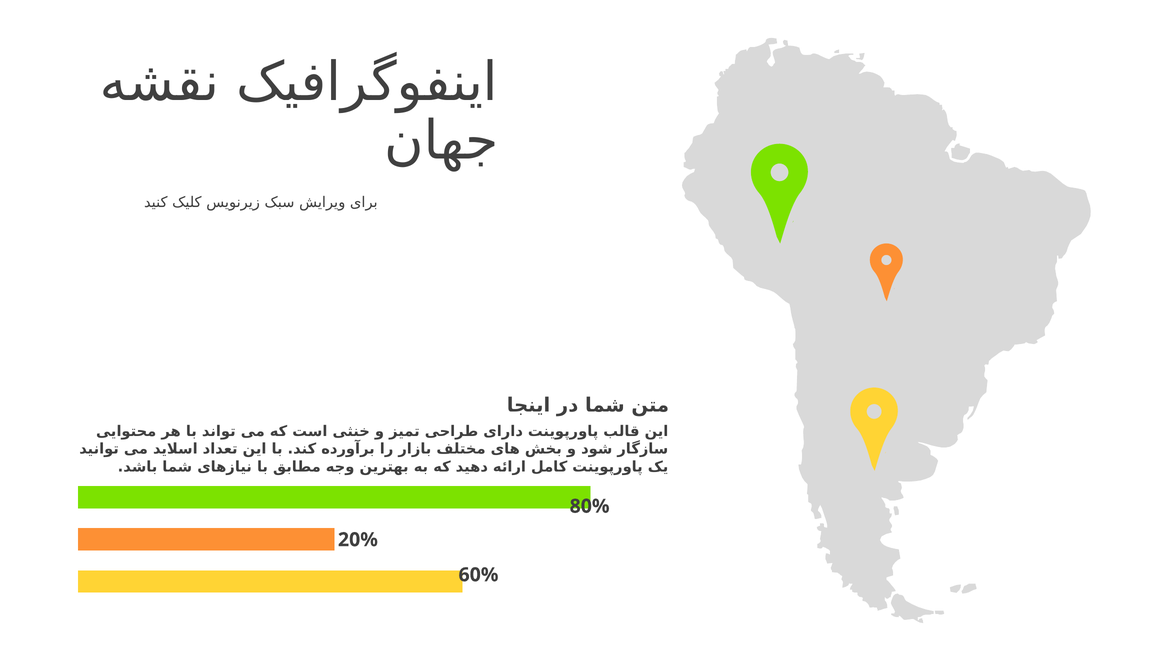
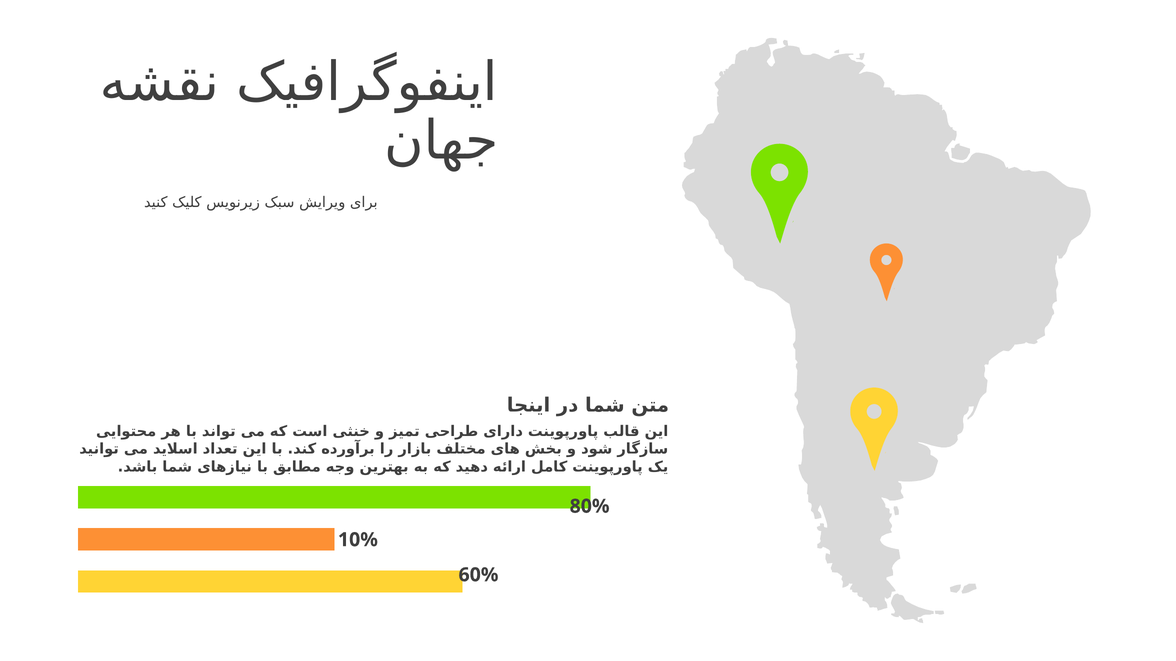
20%: 20% -> 10% (358, 540)
